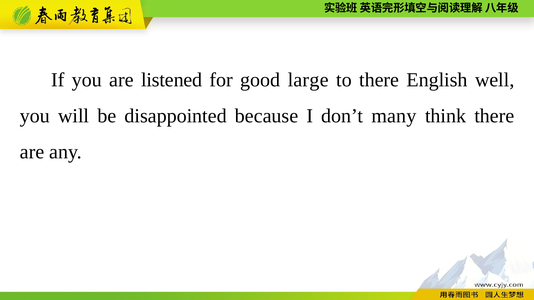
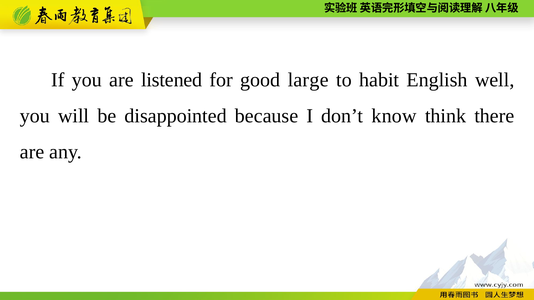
to there: there -> habit (379, 80)
many: many -> know (394, 116)
